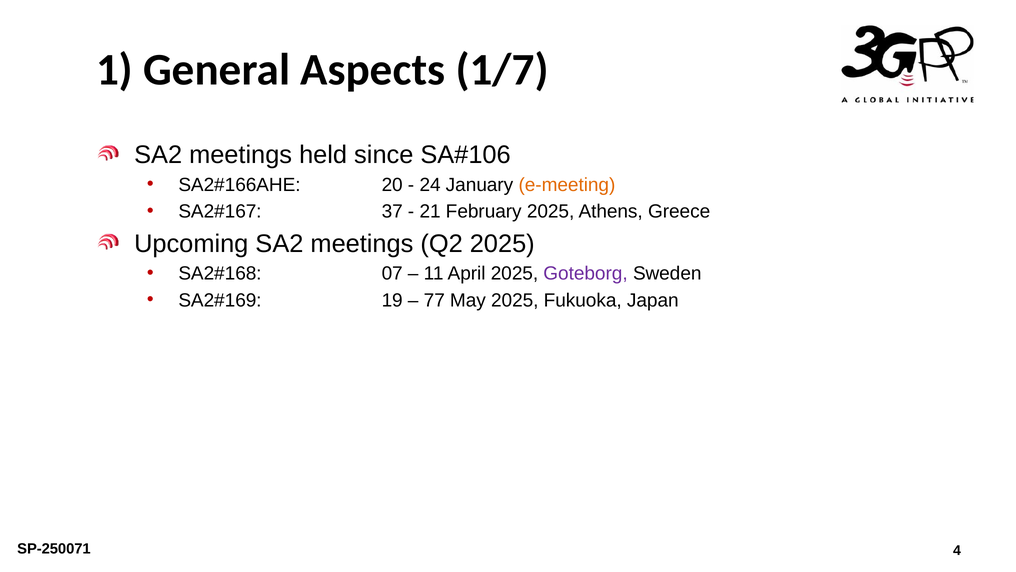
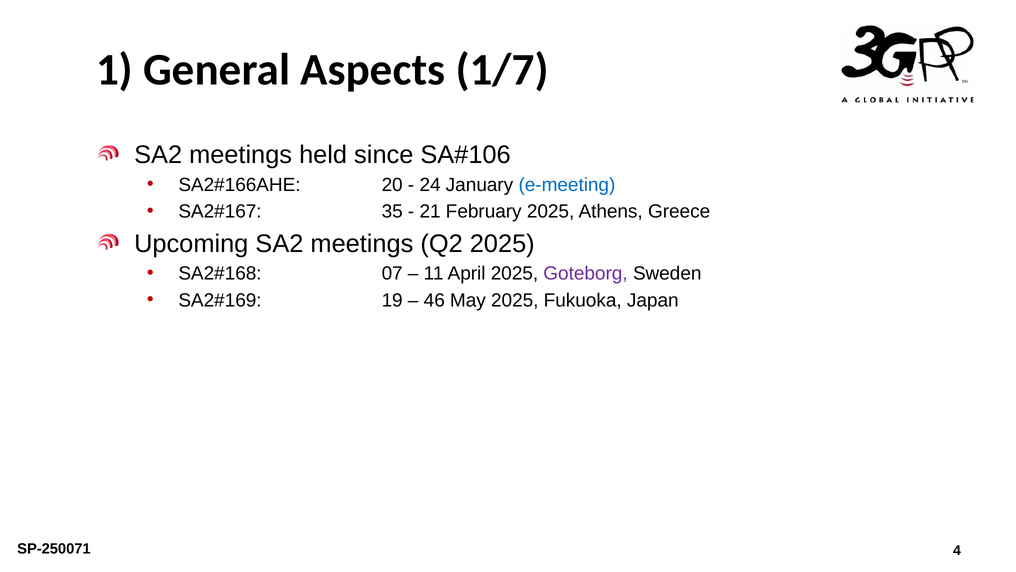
e-meeting colour: orange -> blue (567, 185)
37: 37 -> 35 (392, 211)
77: 77 -> 46 (434, 300)
